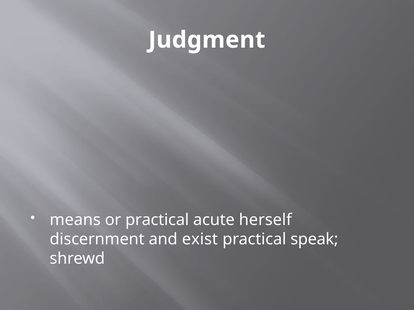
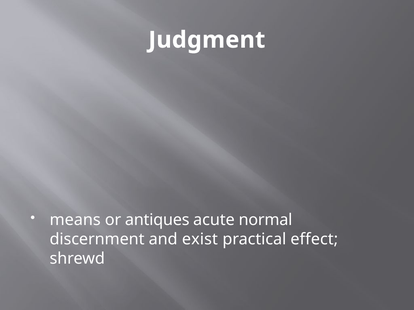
or practical: practical -> antiques (157, 220)
herself: herself -> normal (265, 220)
speak: speak -> effect (314, 240)
